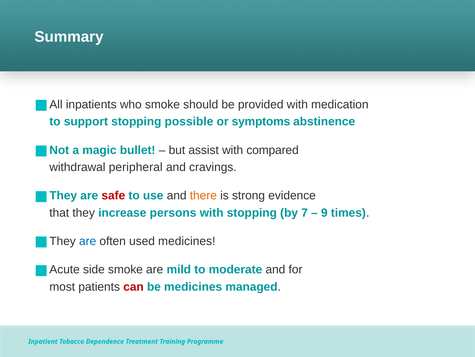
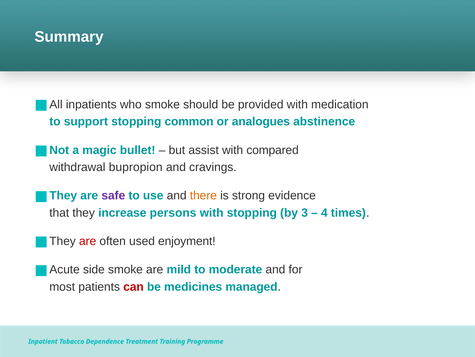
possible: possible -> common (189, 121)
symptoms: symptoms -> analogues (261, 121)
peripheral: peripheral -> bupropion (136, 167)
safe colour: red -> purple (113, 195)
7: 7 -> 3 (305, 212)
9: 9 -> 4 (324, 212)
are colour: blue -> red (88, 241)
used medicines: medicines -> enjoyment (187, 241)
